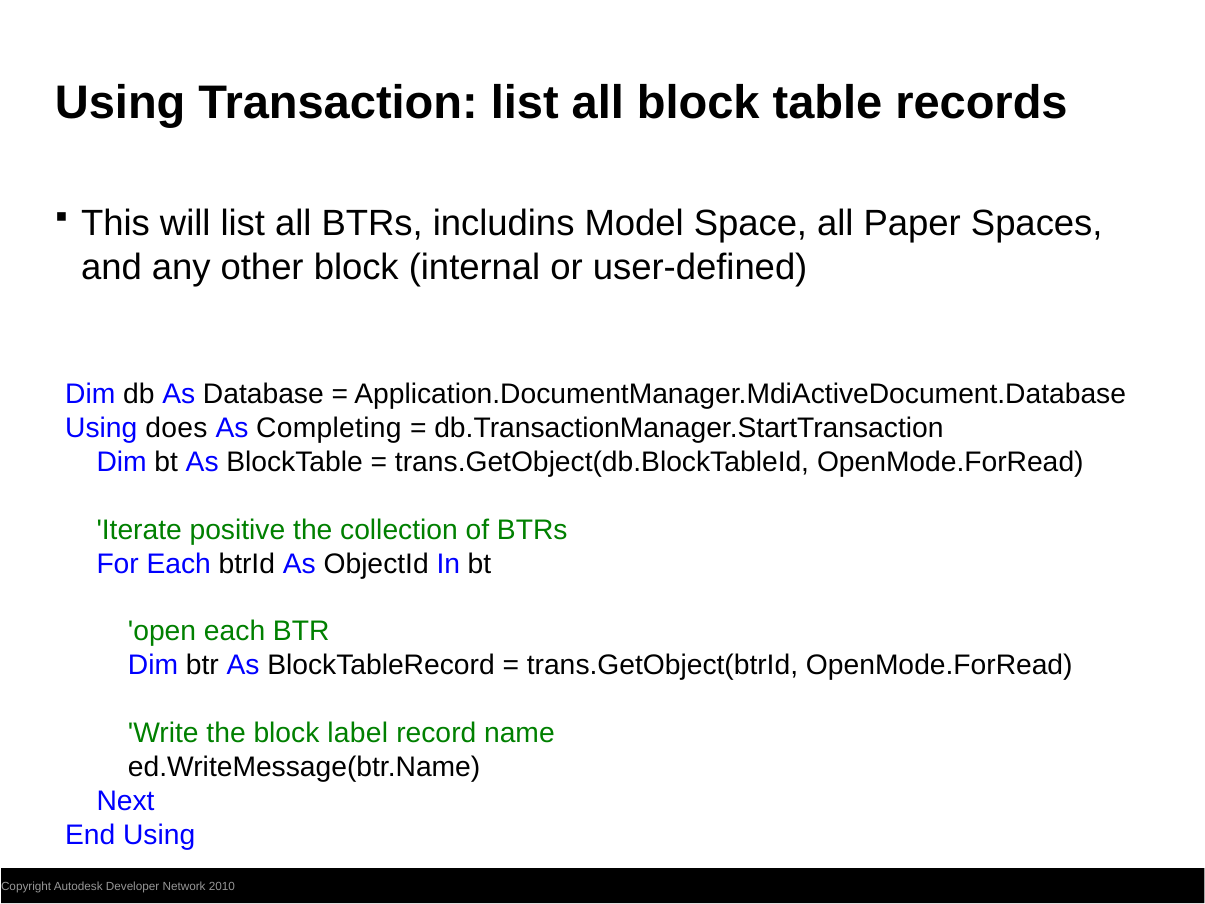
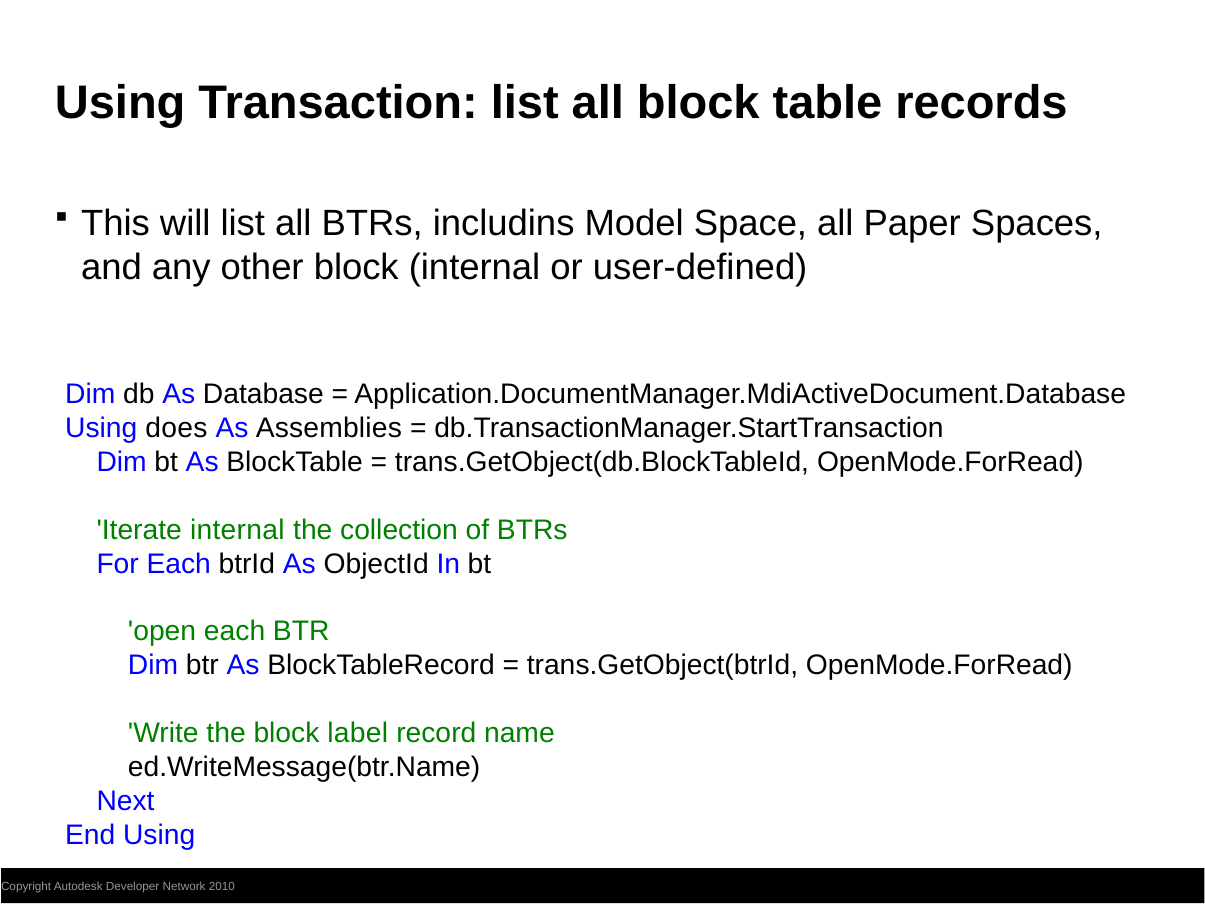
Completing: Completing -> Assemblies (329, 428)
Iterate positive: positive -> internal (237, 530)
